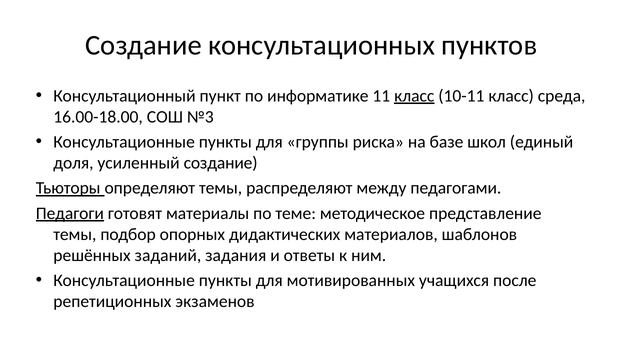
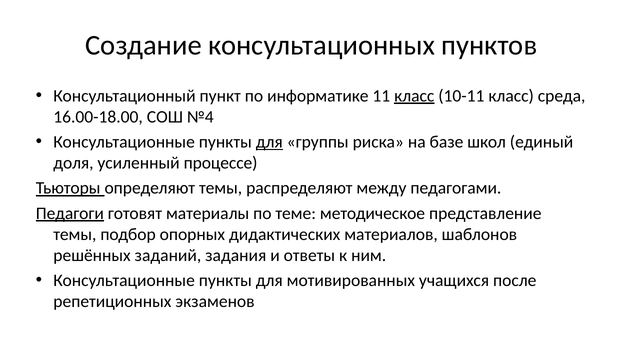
№3: №3 -> №4 (200, 117)
для underline: none -> present (269, 142)
усиленный создание: создание -> процессе (221, 163)
